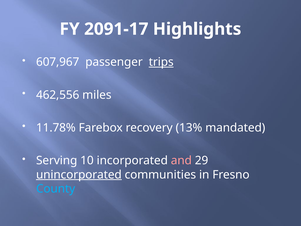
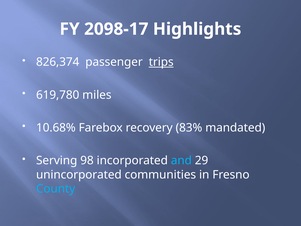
2091-17: 2091-17 -> 2098-17 (116, 29)
607,967: 607,967 -> 826,374 (58, 62)
462,556: 462,556 -> 619,780 (58, 95)
11.78%: 11.78% -> 10.68% (56, 128)
13%: 13% -> 83% (189, 128)
10: 10 -> 98 (87, 160)
and colour: pink -> light blue (181, 160)
unincorporated underline: present -> none (79, 174)
